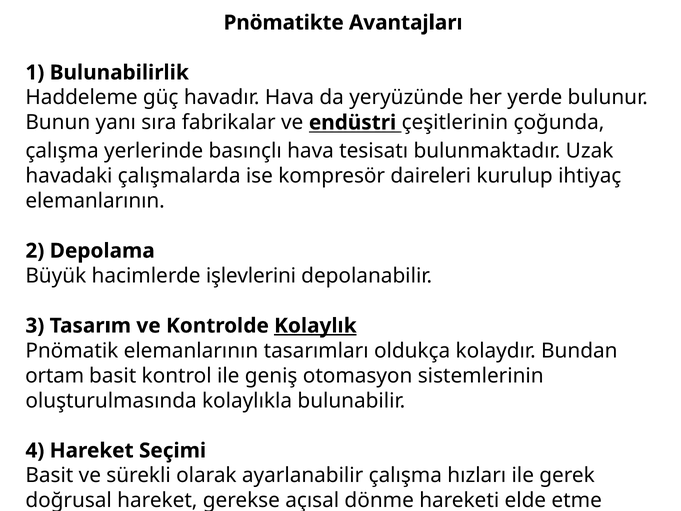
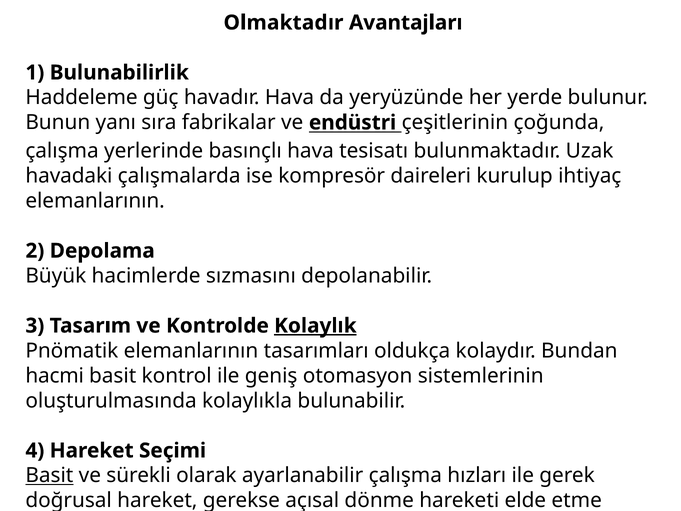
Pnömatikte: Pnömatikte -> Olmaktadır (283, 23)
işlevlerini: işlevlerini -> sızmasını (251, 276)
ortam: ortam -> hacmi (55, 376)
Basit underline: none -> present (49, 475)
